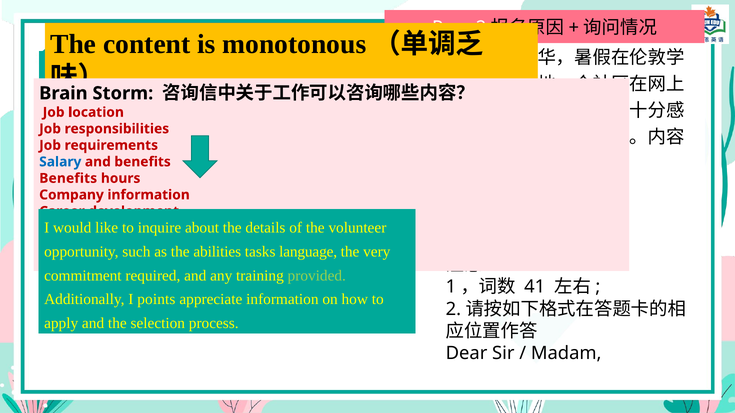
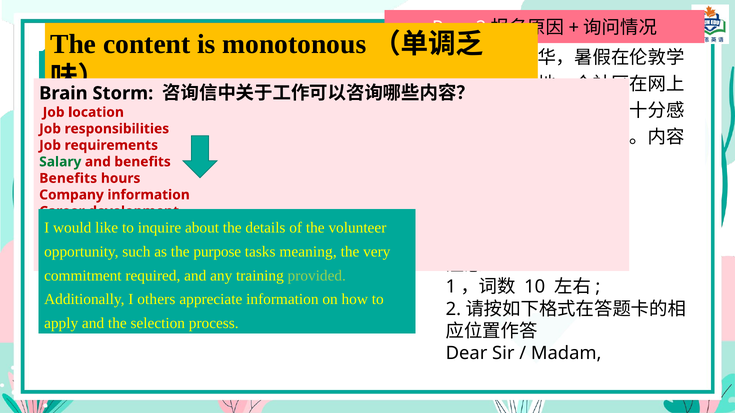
Salary colour: blue -> green (60, 162)
abilities: abilities -> purpose (217, 252)
language: language -> meaning (308, 252)
41: 41 -> 10 (535, 287)
points: points -> others (156, 300)
